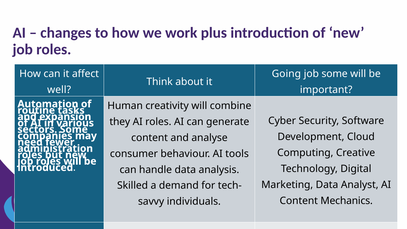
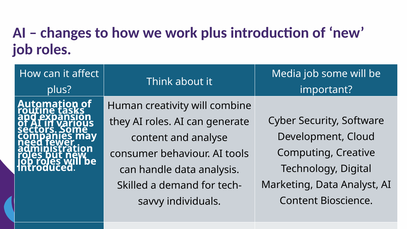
Going: Going -> Media (286, 74)
well: well -> plus (59, 90)
Mechanics: Mechanics -> Bioscience (347, 201)
